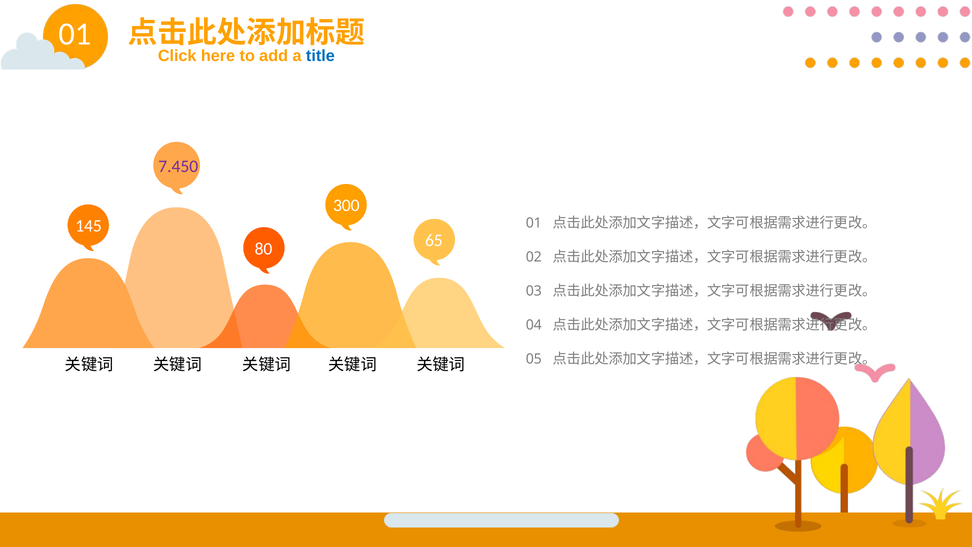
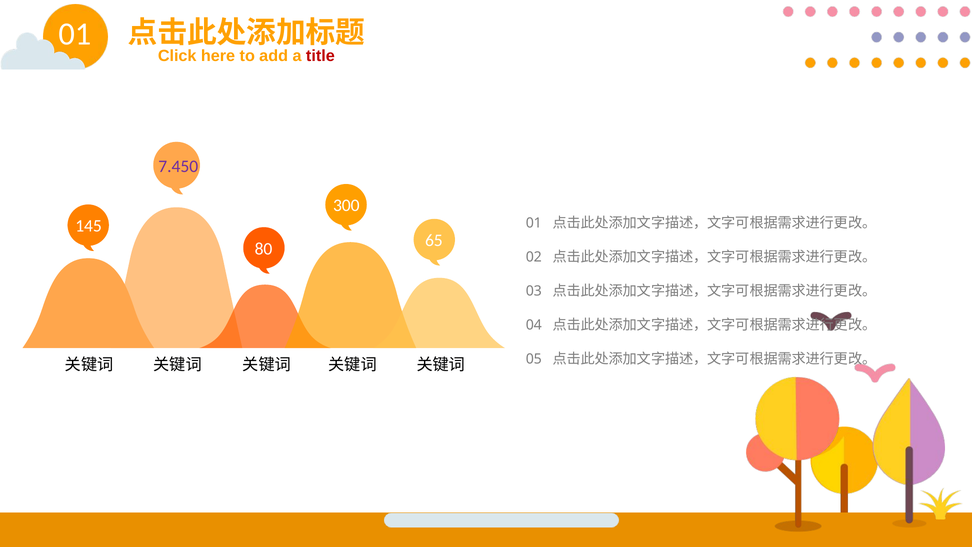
title colour: blue -> red (320, 56)
